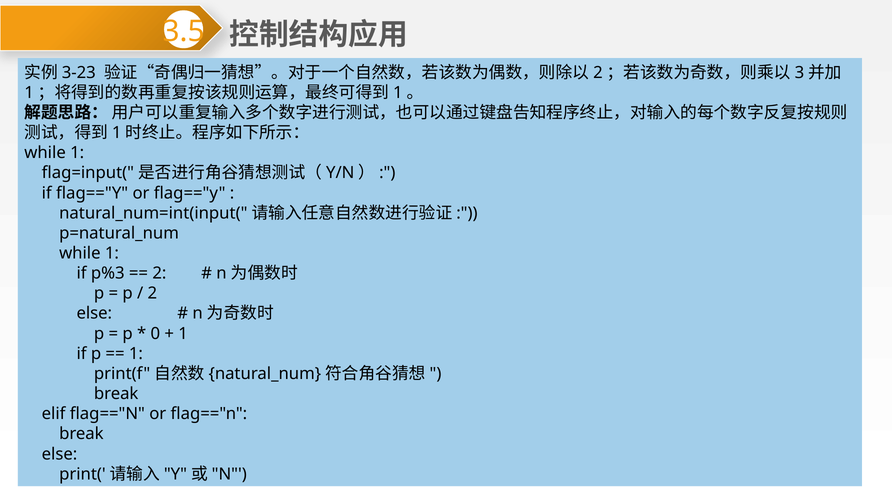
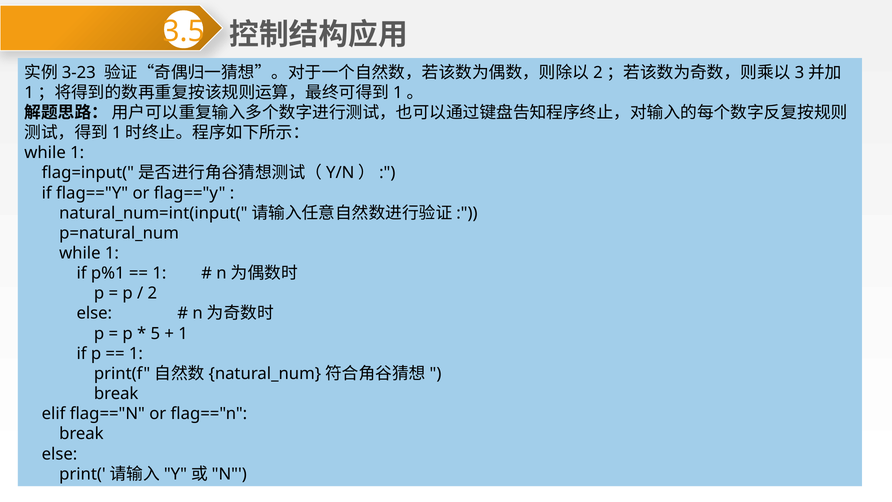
p%3: p%3 -> p%1 (108, 273)
2: 2 -> 1 (159, 273)
0: 0 -> 5 (155, 333)
